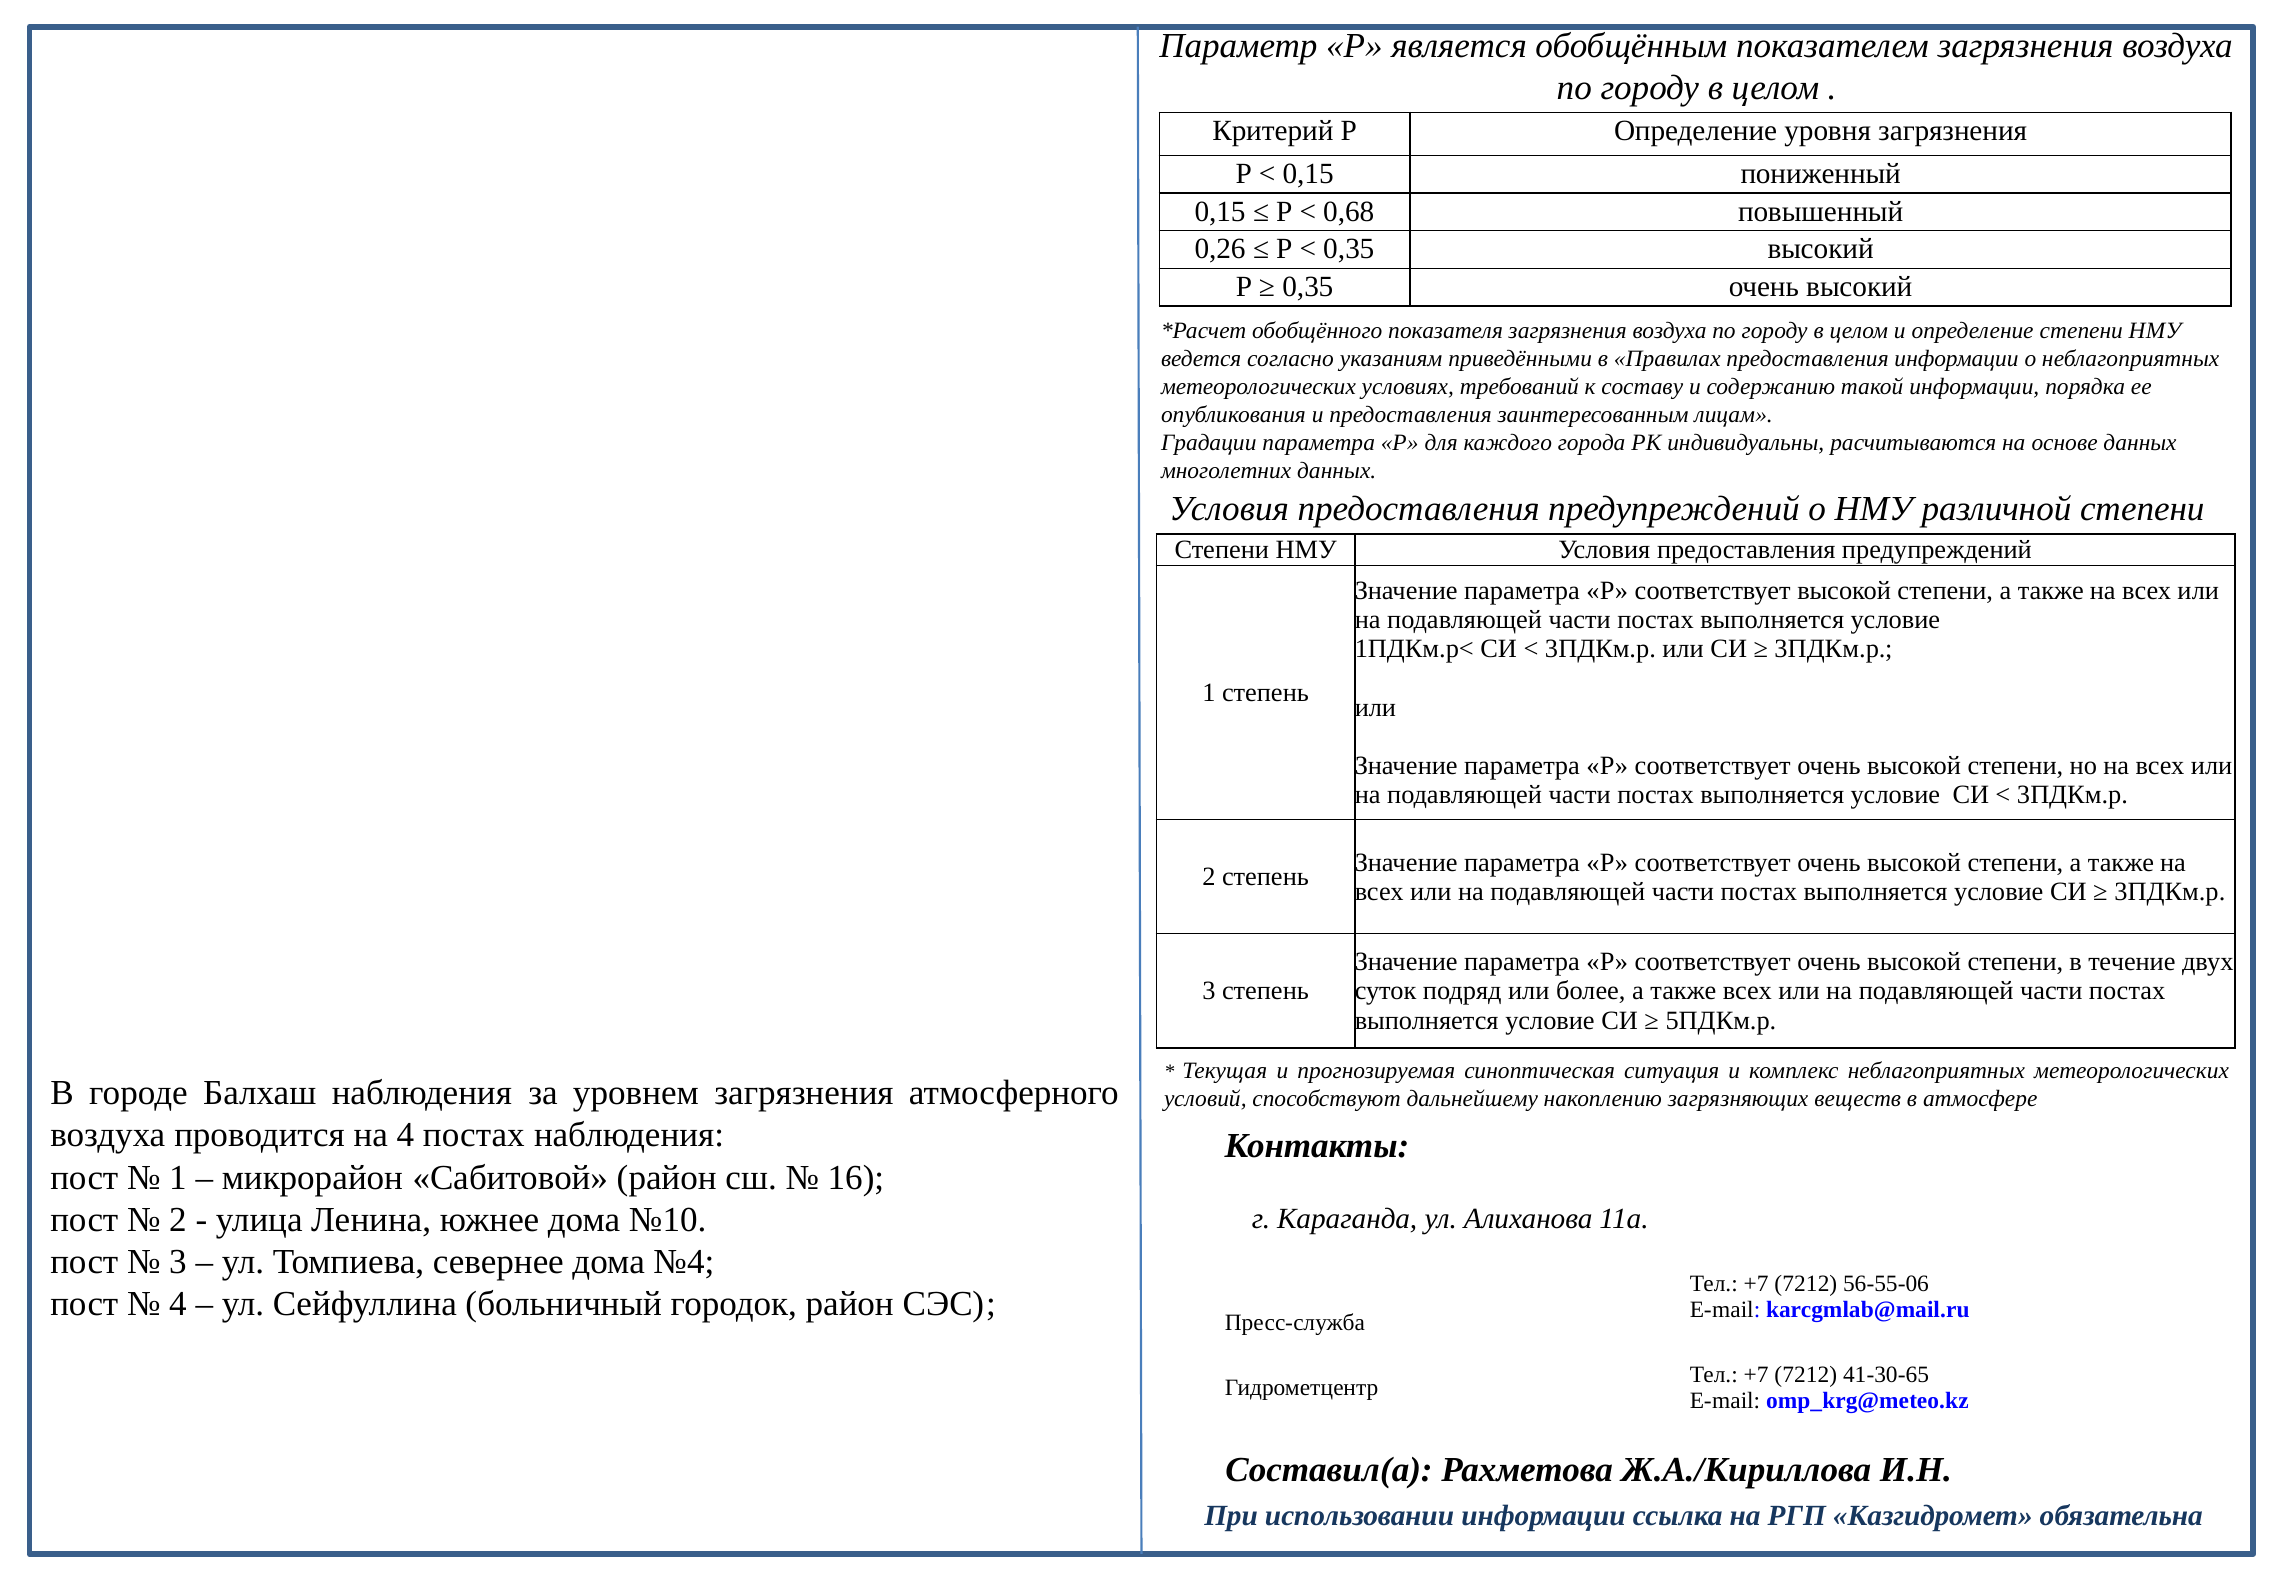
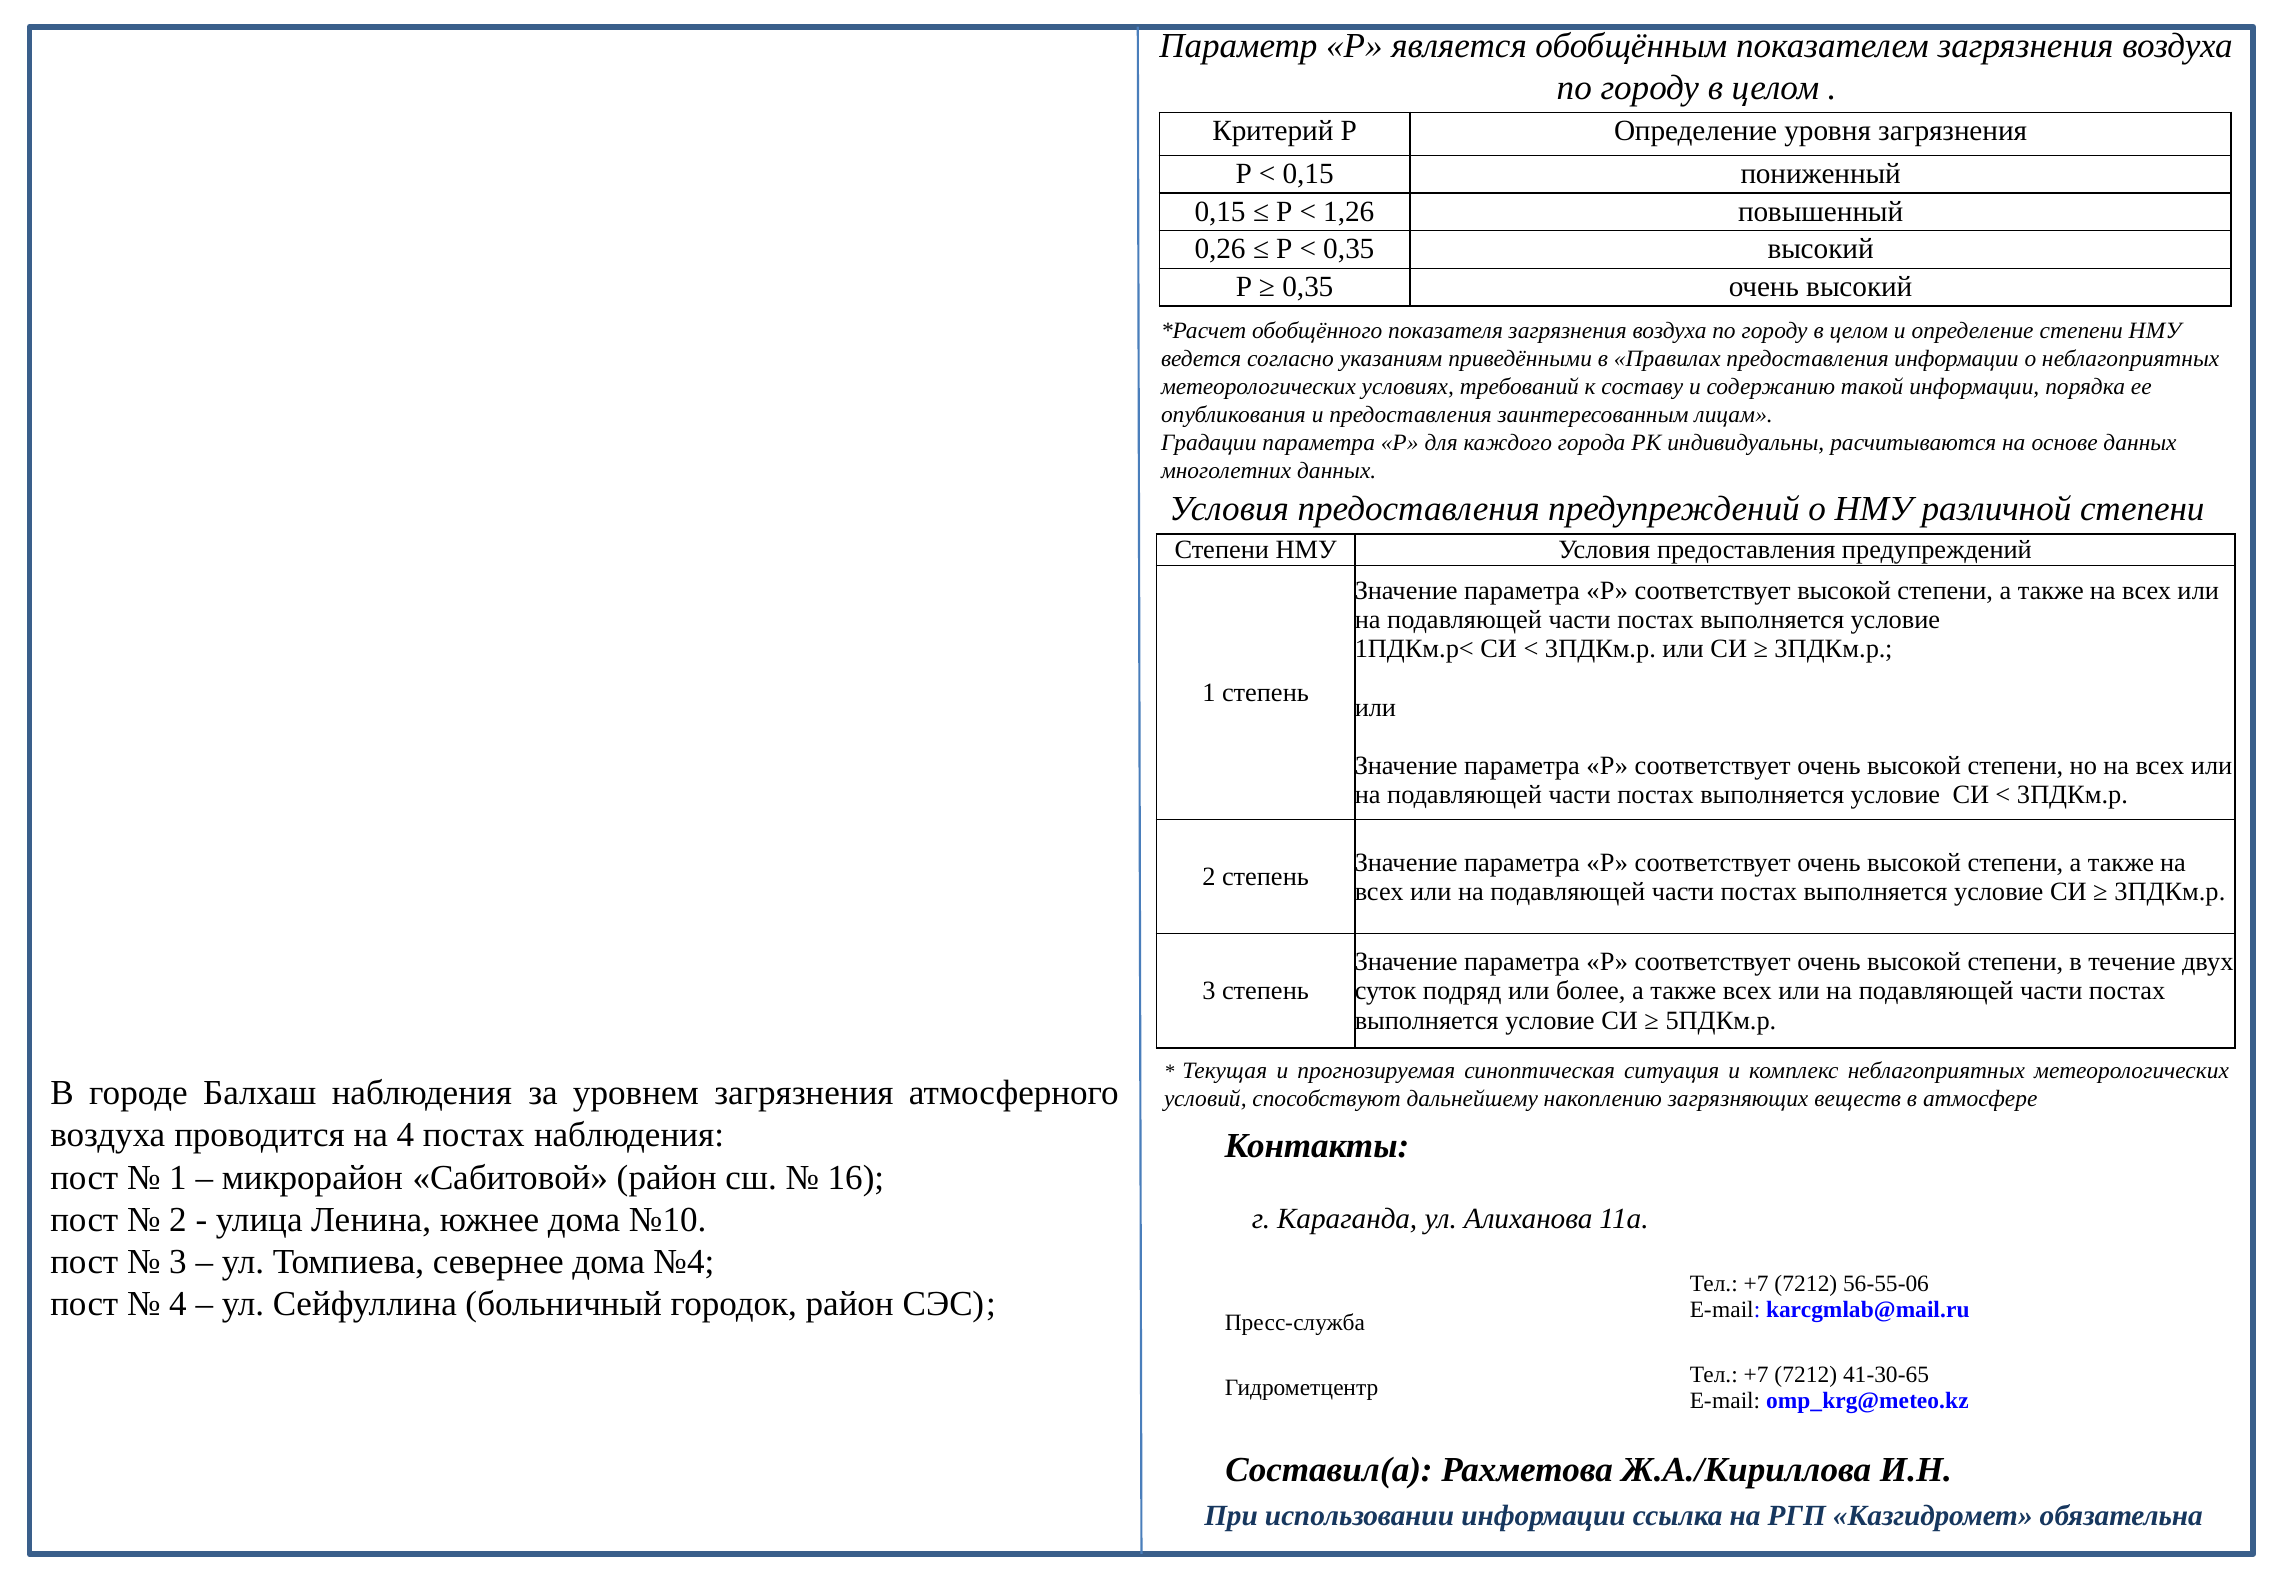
0,68: 0,68 -> 1,26 (1349, 212)
